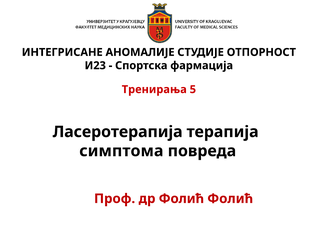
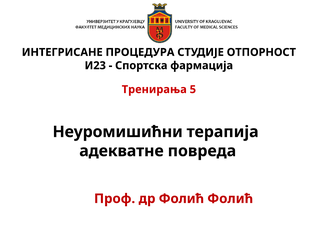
АНОМАЛИЈЕ: АНОМАЛИЈЕ -> ПРОЦЕДУРА (140, 52)
Ласеротерапија: Ласеротерапија -> Неуромишићни (118, 132)
симптома: симптома -> адекватне (121, 151)
